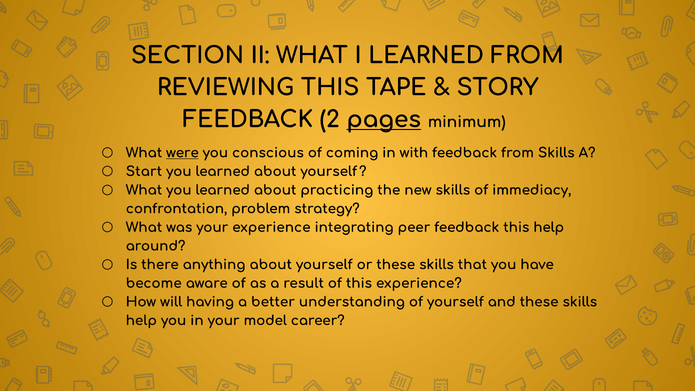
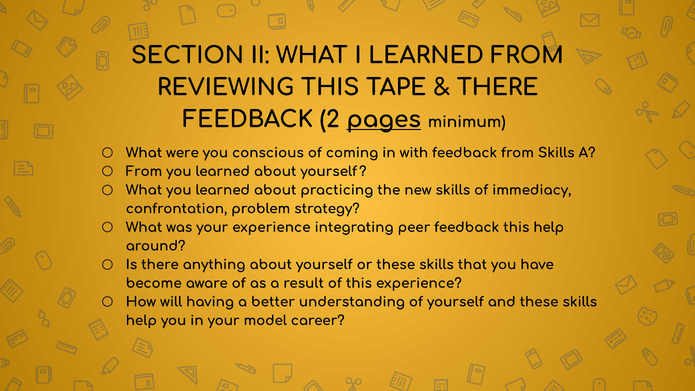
STORY: STORY -> THERE (498, 88)
were underline: present -> none (182, 153)
Start: Start -> From (144, 172)
